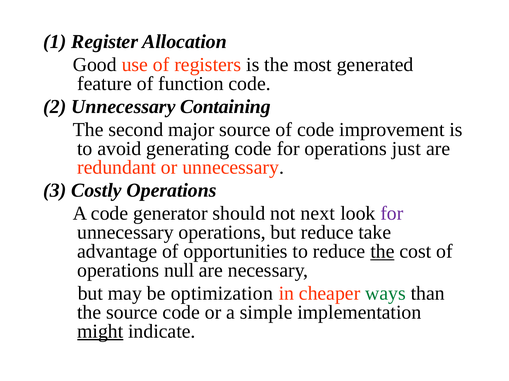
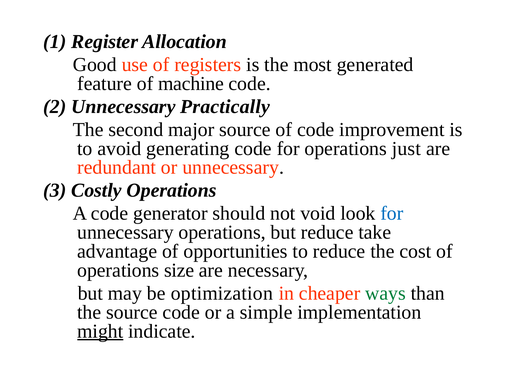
function: function -> machine (191, 84)
Containing: Containing -> Practically (225, 107)
next: next -> void (318, 214)
for colour: purple -> blue (392, 214)
the underline: present -> none (382, 252)
null: null -> size (179, 271)
